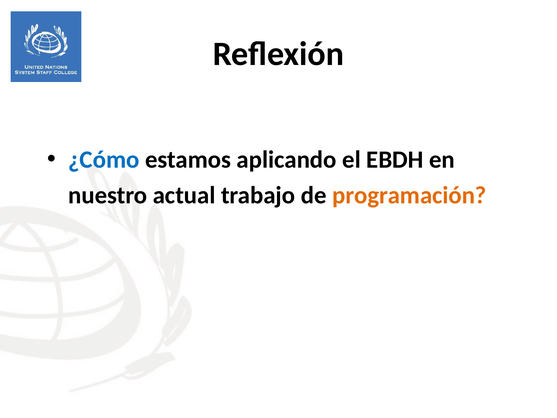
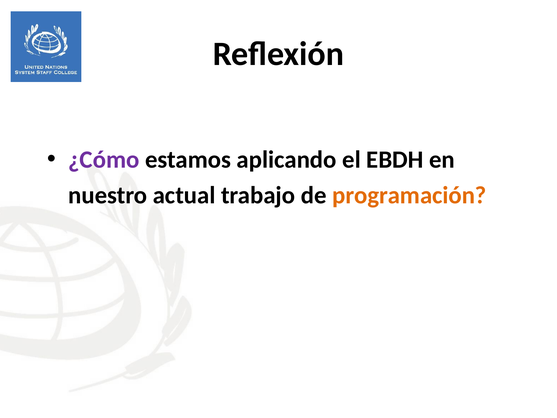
¿Cómo colour: blue -> purple (104, 160)
